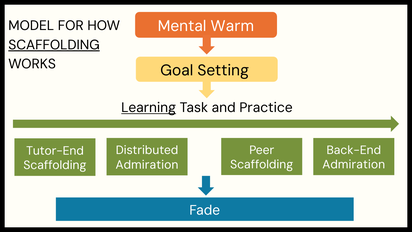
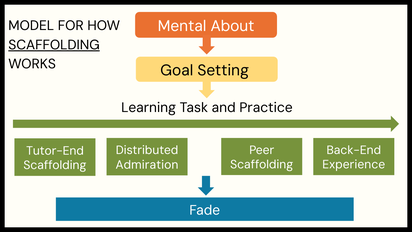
Warm: Warm -> About (232, 26)
Learning underline: present -> none (149, 108)
Admiration: Admiration -> Experience (354, 164)
